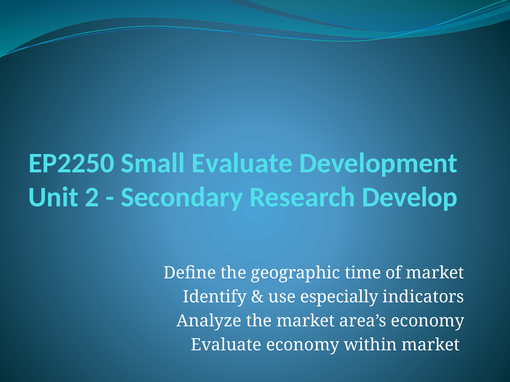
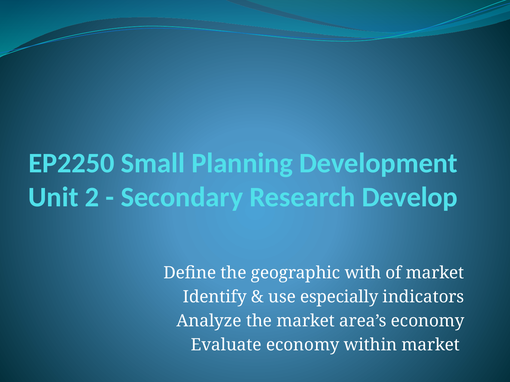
Small Evaluate: Evaluate -> Planning (242, 163)
time: time -> with (363, 273)
